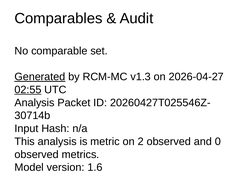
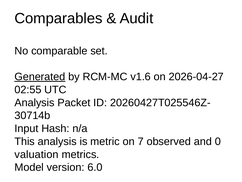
v1.3: v1.3 -> v1.6 (141, 77)
02:55 underline: present -> none (28, 89)
2: 2 -> 7 (141, 141)
observed: observed -> valuation (37, 154)
1.6: 1.6 -> 6.0 (95, 167)
